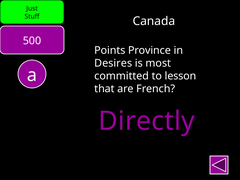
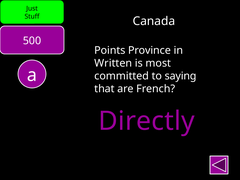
Desires: Desires -> Written (113, 63)
lesson: lesson -> saying (181, 76)
